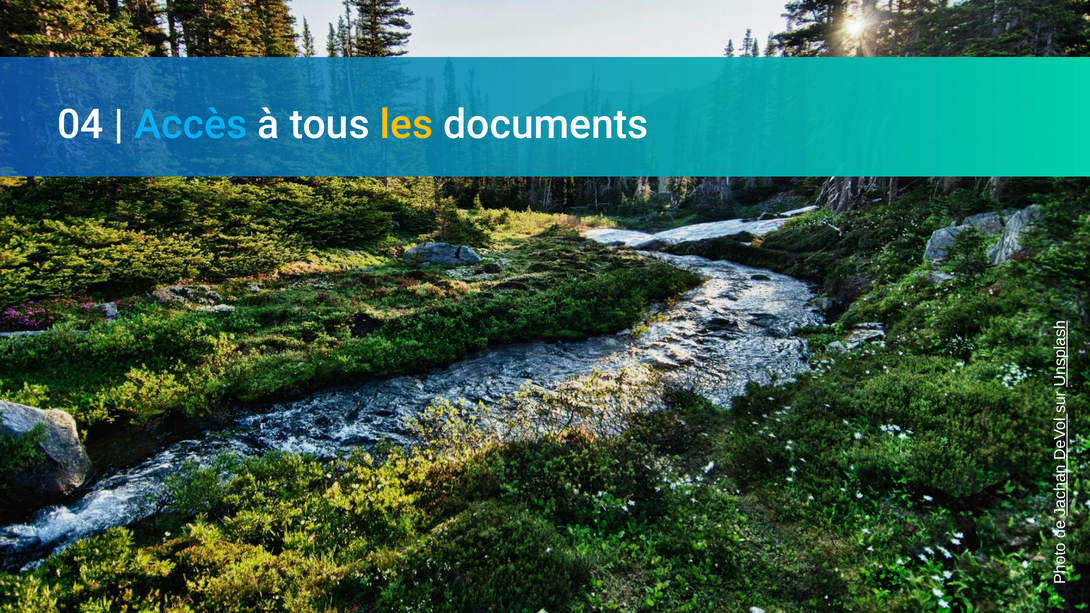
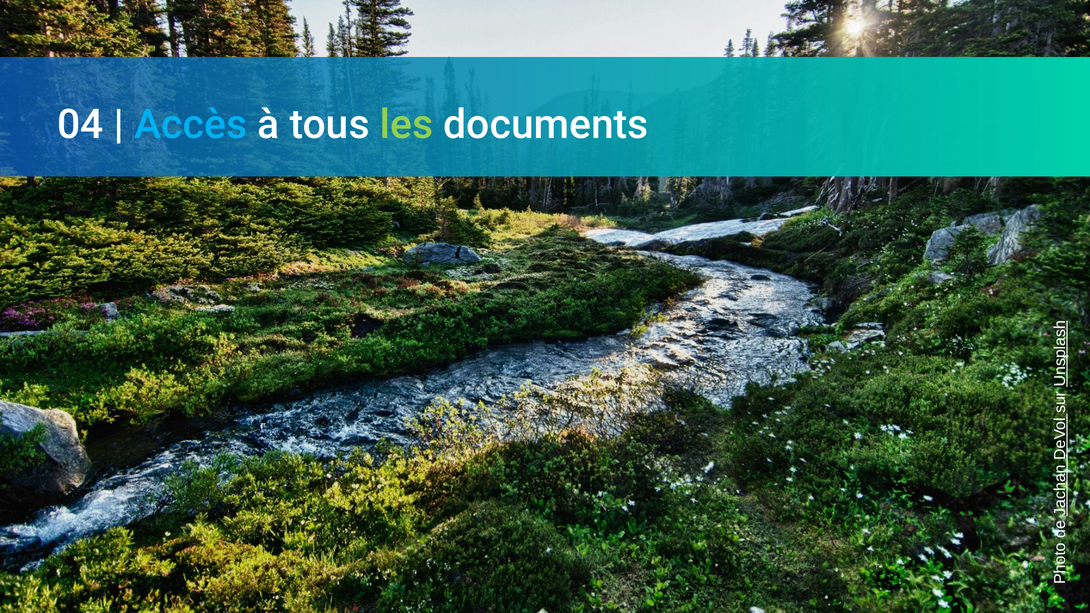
les colour: yellow -> light green (407, 125)
